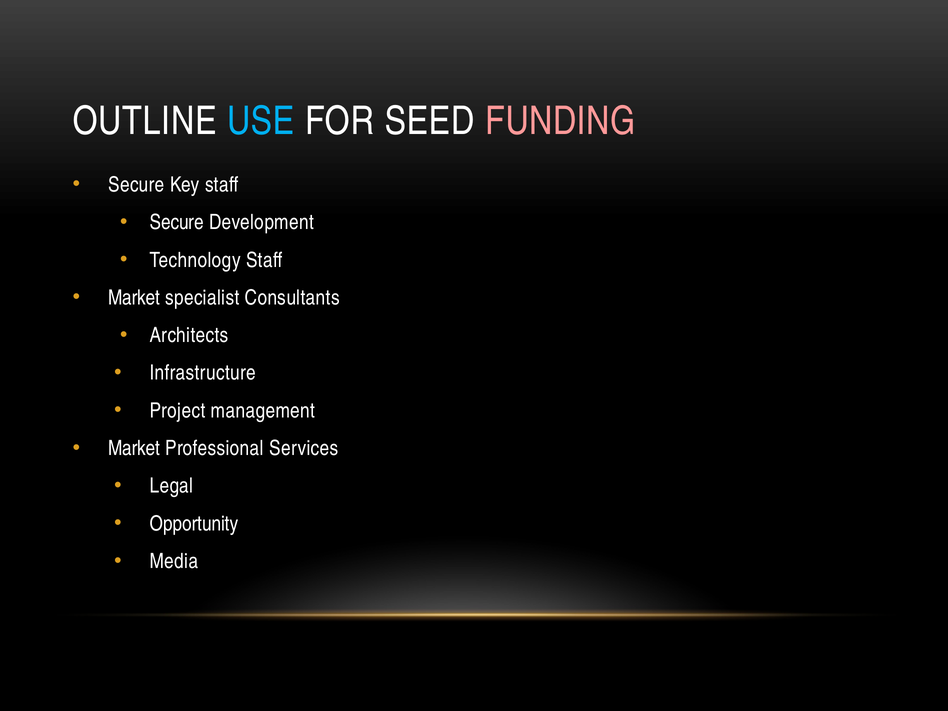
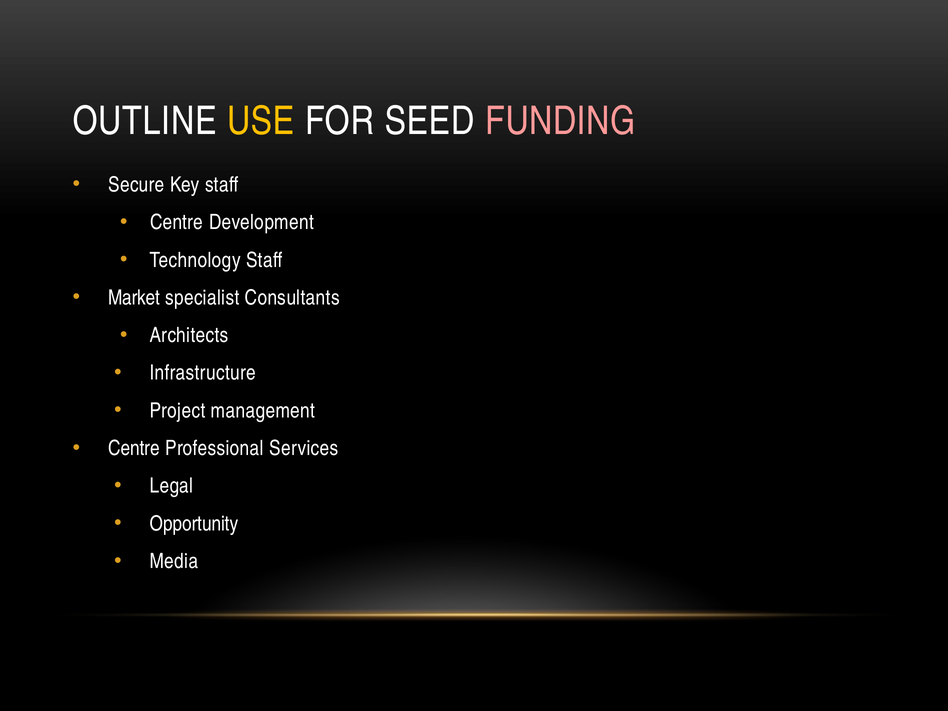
USE colour: light blue -> yellow (261, 121)
Secure: Secure -> Centre (177, 222)
Market: Market -> Centre (134, 448)
